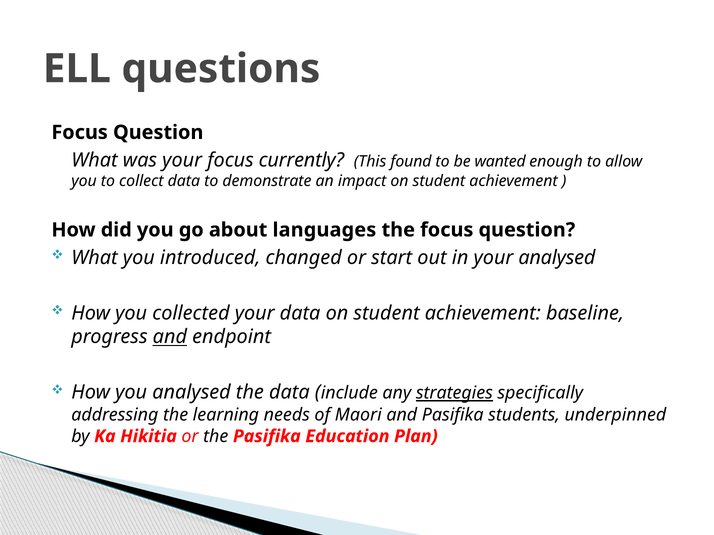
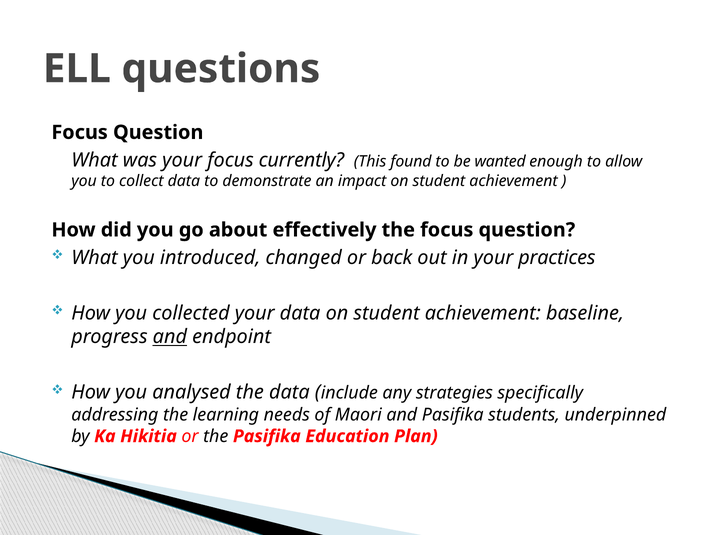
languages: languages -> effectively (325, 230)
start: start -> back (392, 258)
your analysed: analysed -> practices (557, 258)
strategies underline: present -> none (454, 393)
